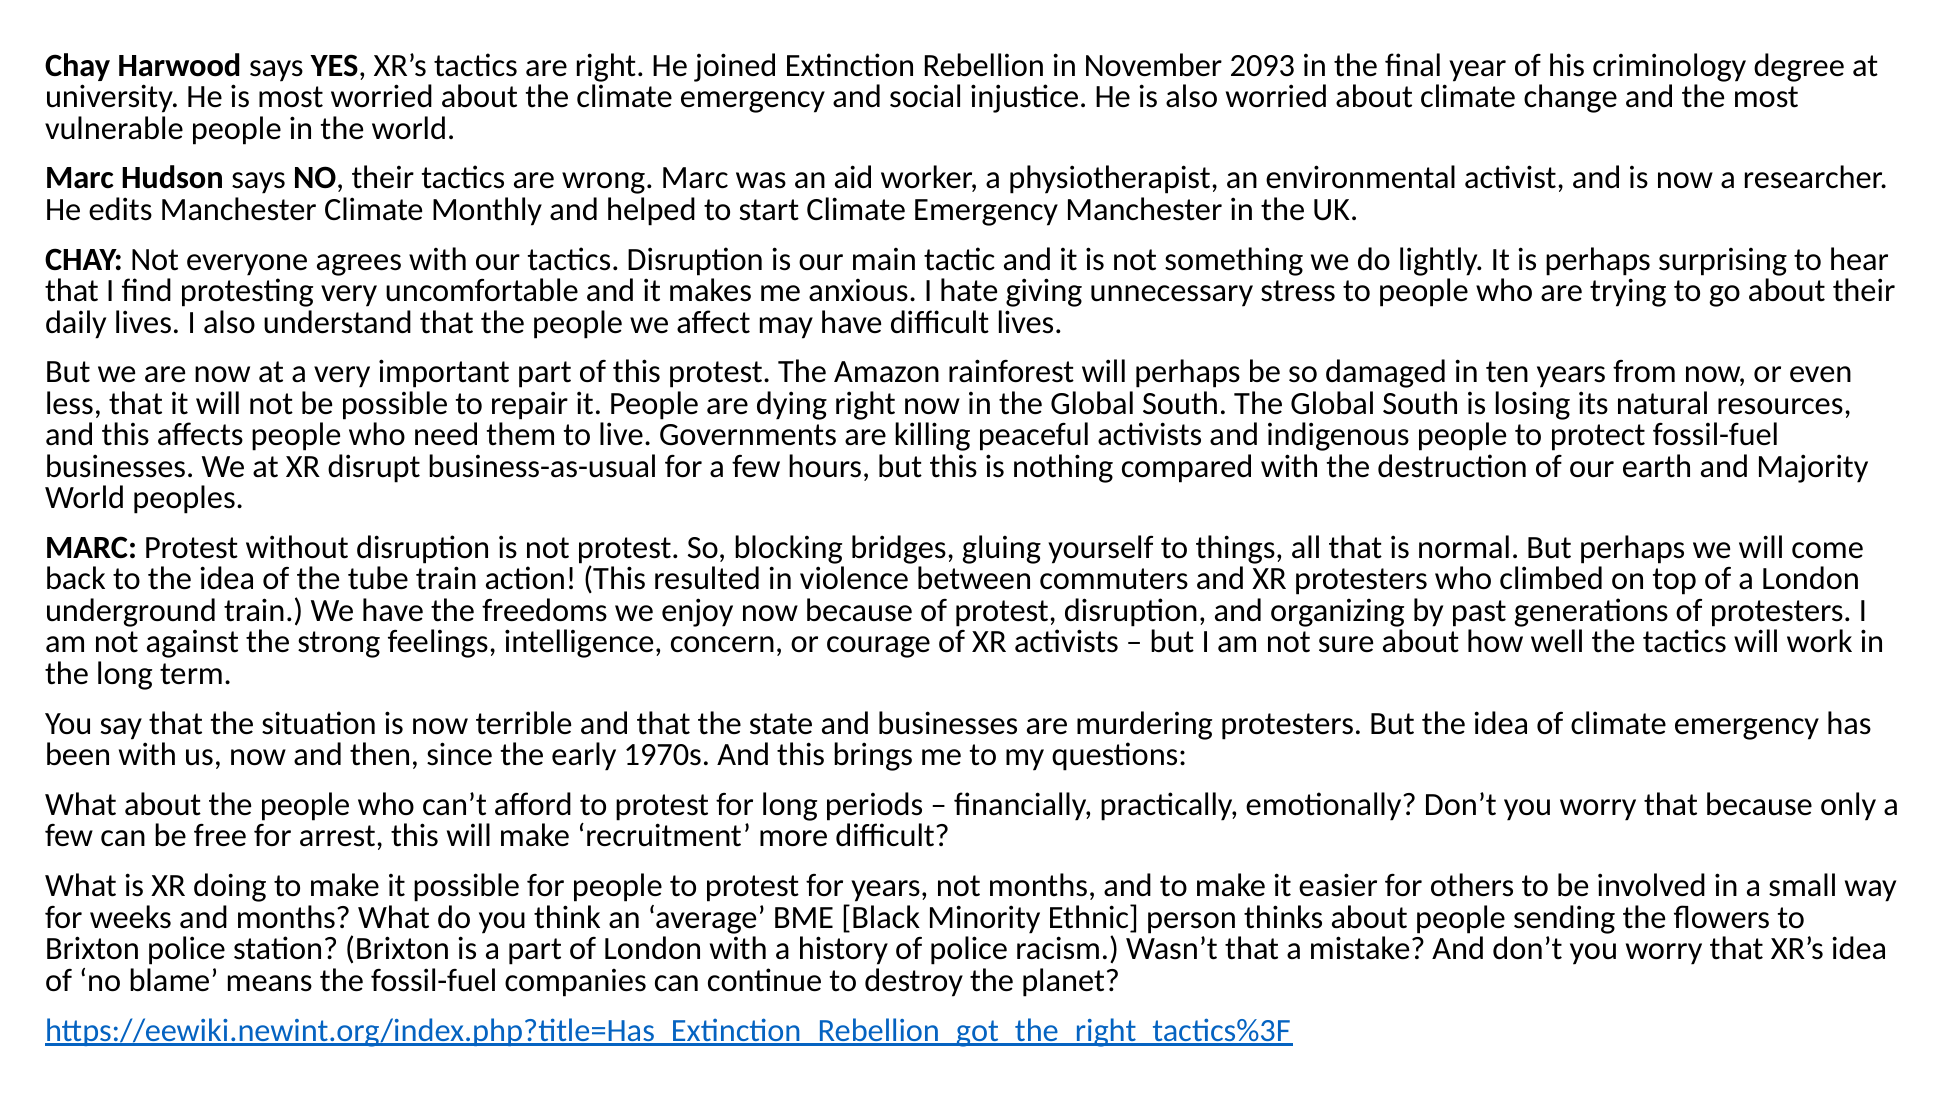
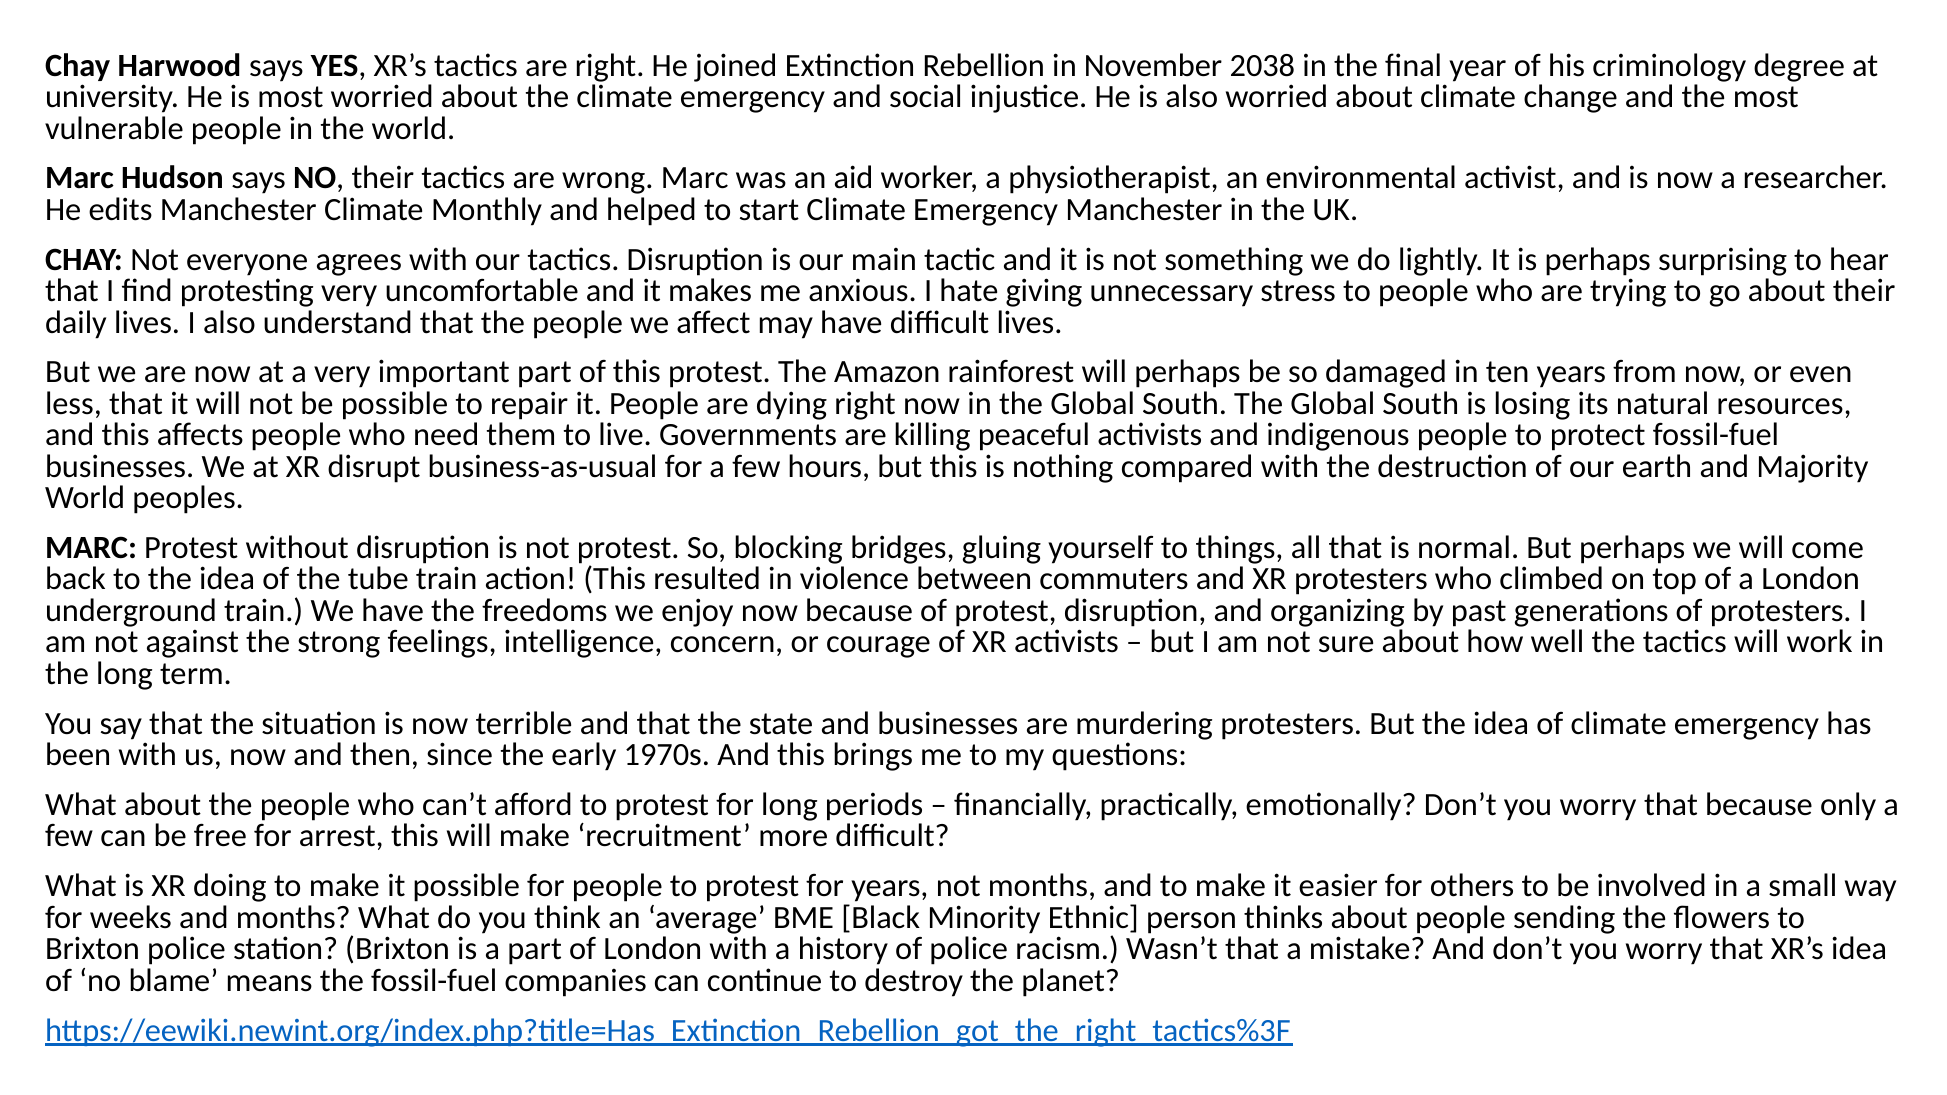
2093: 2093 -> 2038 (1262, 65)
